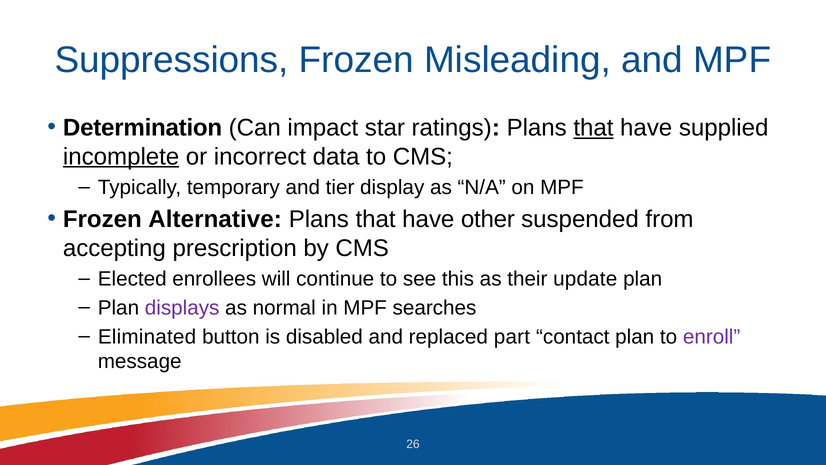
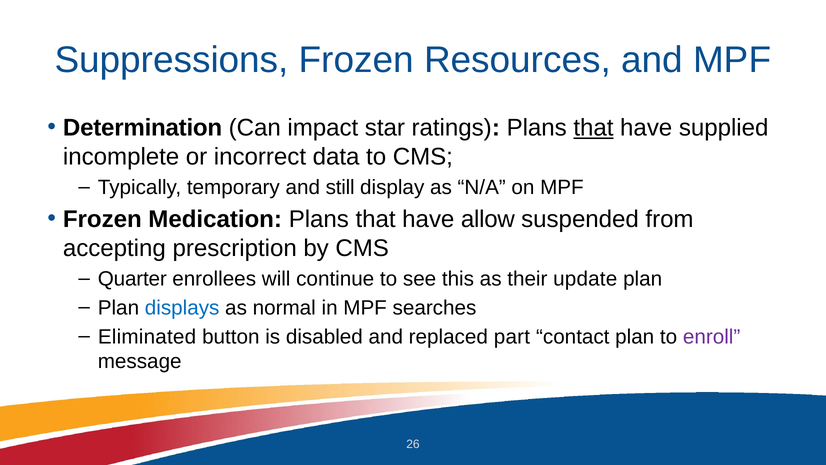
Misleading: Misleading -> Resources (518, 60)
incomplete underline: present -> none (121, 156)
tier: tier -> still (340, 187)
Alternative: Alternative -> Medication (215, 219)
other: other -> allow (488, 219)
Elected: Elected -> Quarter (132, 279)
displays colour: purple -> blue (182, 308)
